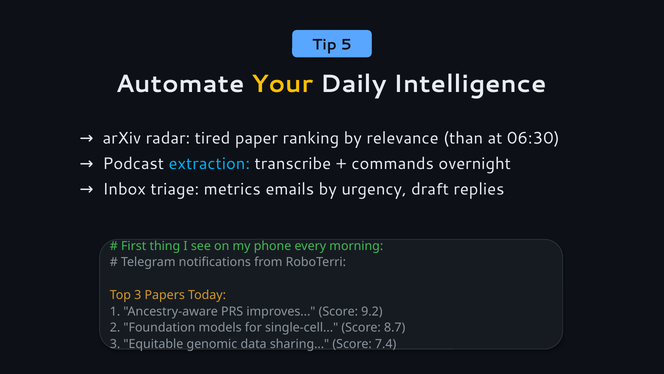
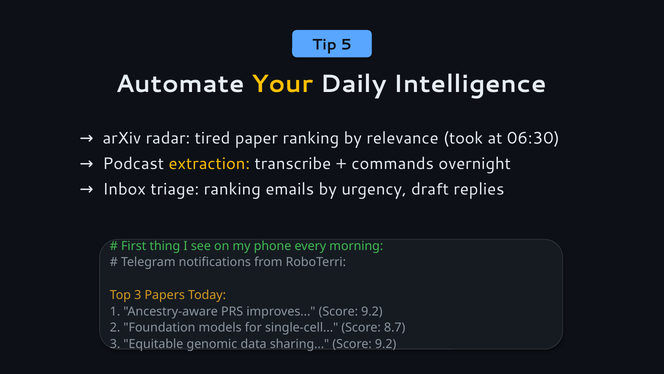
than: than -> took (463, 138)
extraction colour: light blue -> yellow (209, 164)
triage metrics: metrics -> ranking (232, 189)
sharing Score 7.4: 7.4 -> 9.2 (386, 344)
